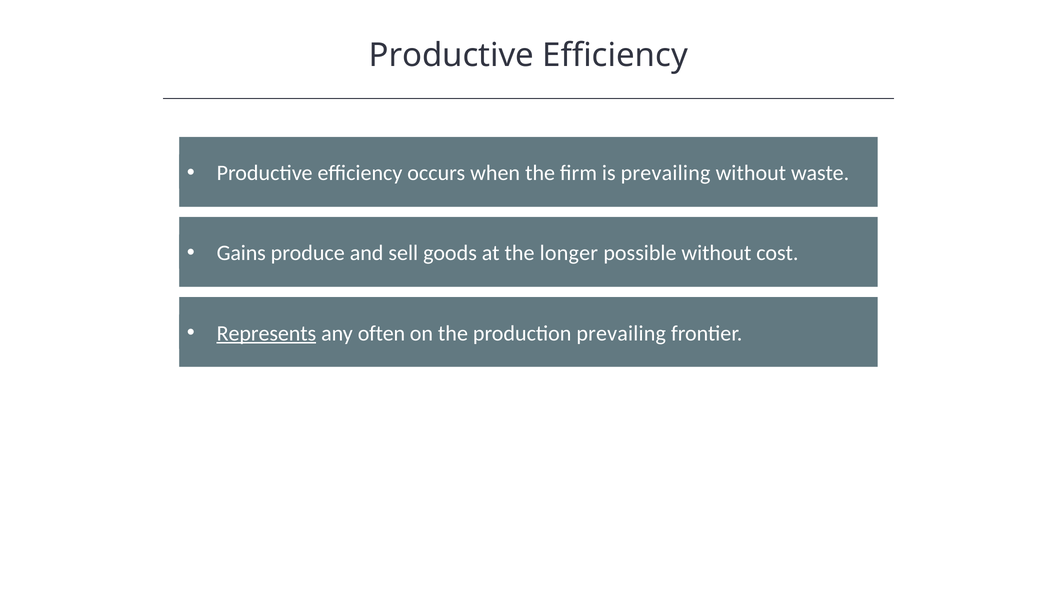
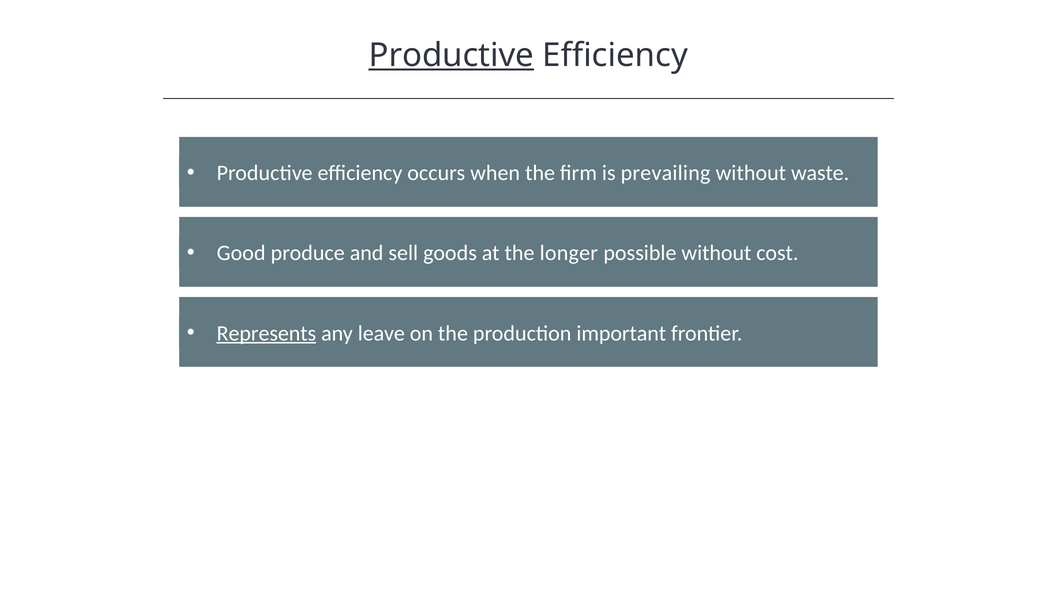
Productive underline: none -> present (451, 55)
Gains: Gains -> Good (241, 253)
often: often -> leave (381, 334)
production prevailing: prevailing -> important (621, 334)
